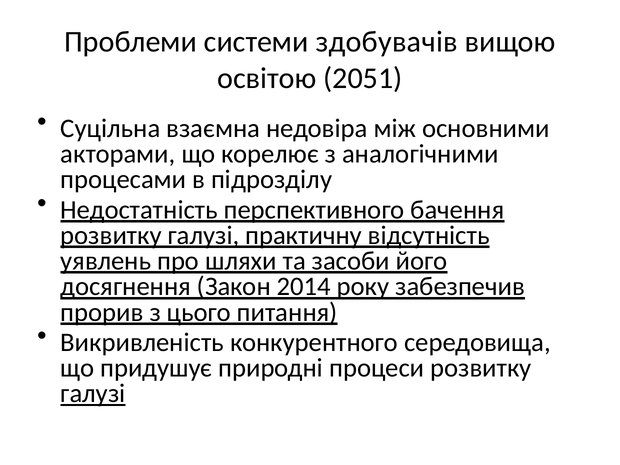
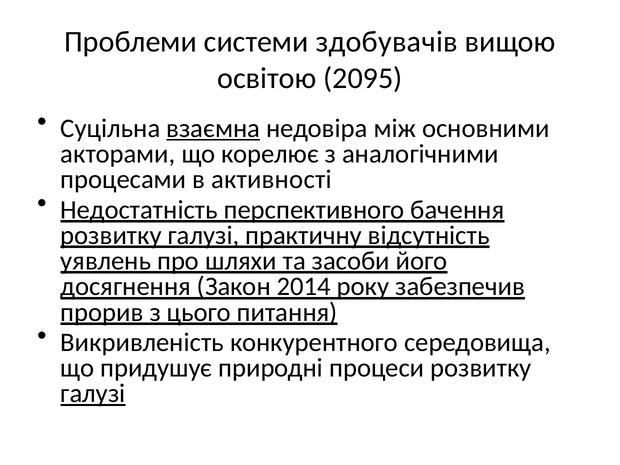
2051: 2051 -> 2095 (363, 78)
взаємна underline: none -> present (213, 128)
підрозділу: підрозділу -> активності (272, 180)
